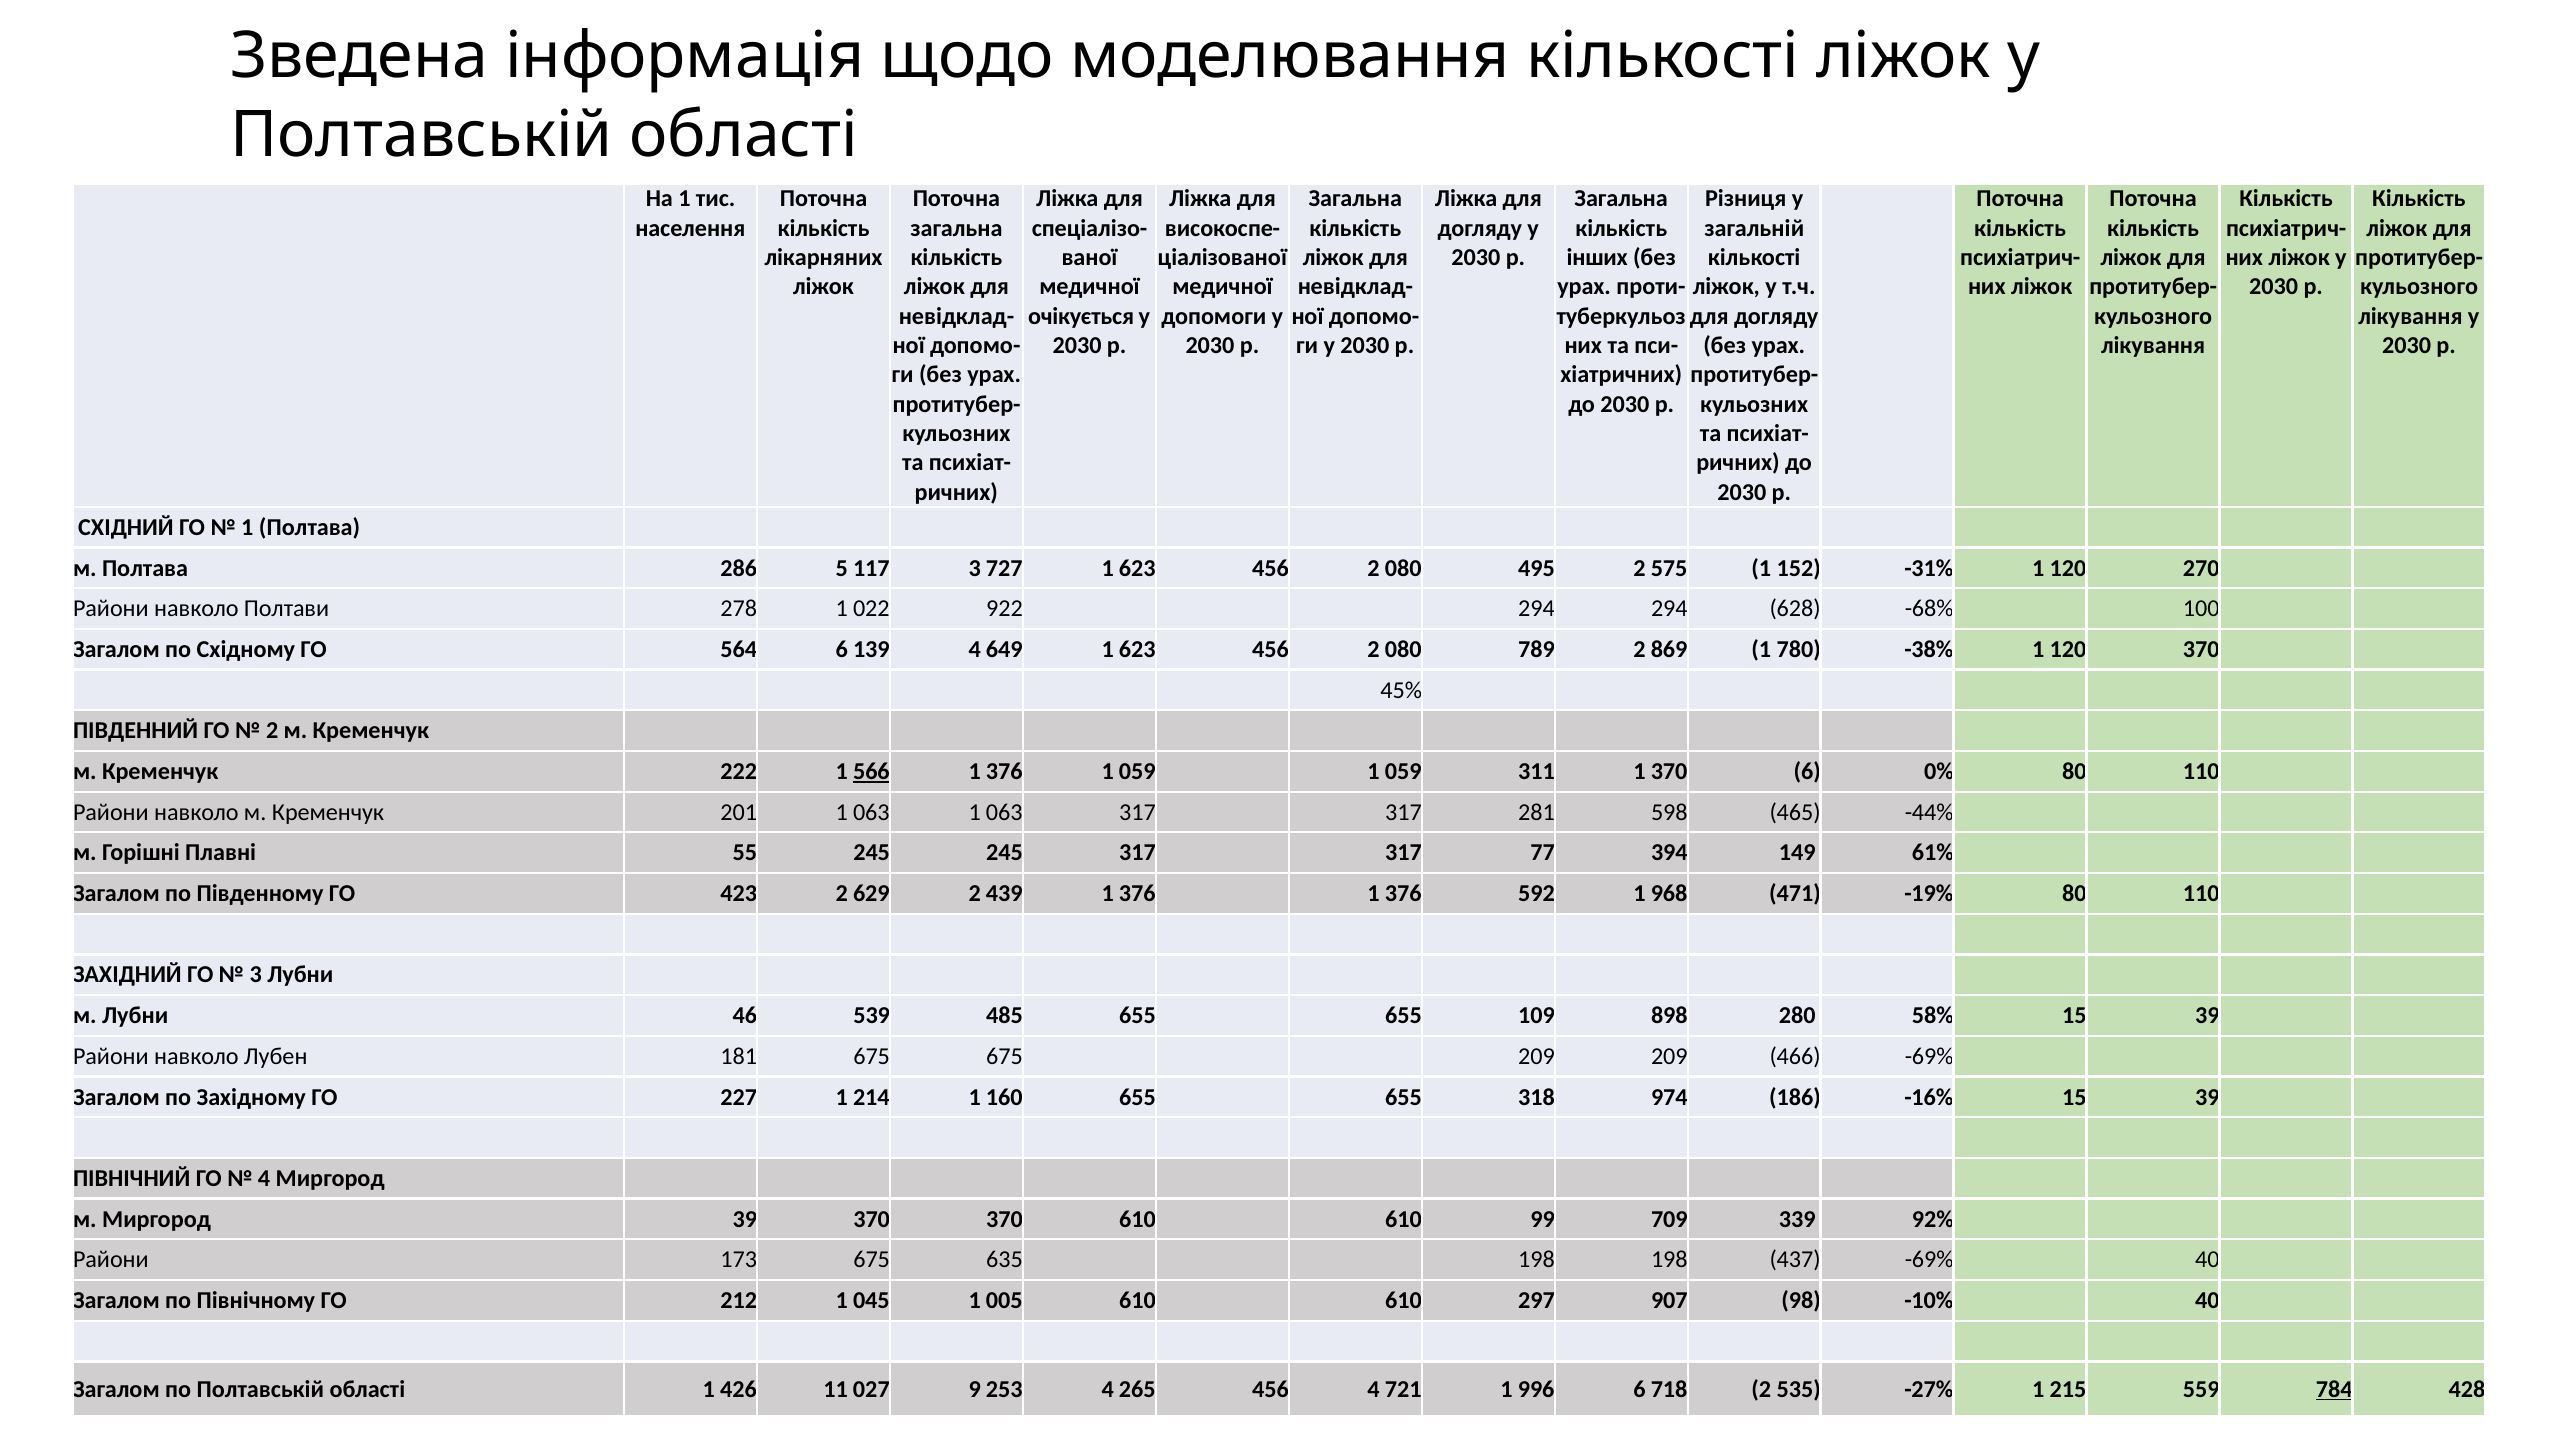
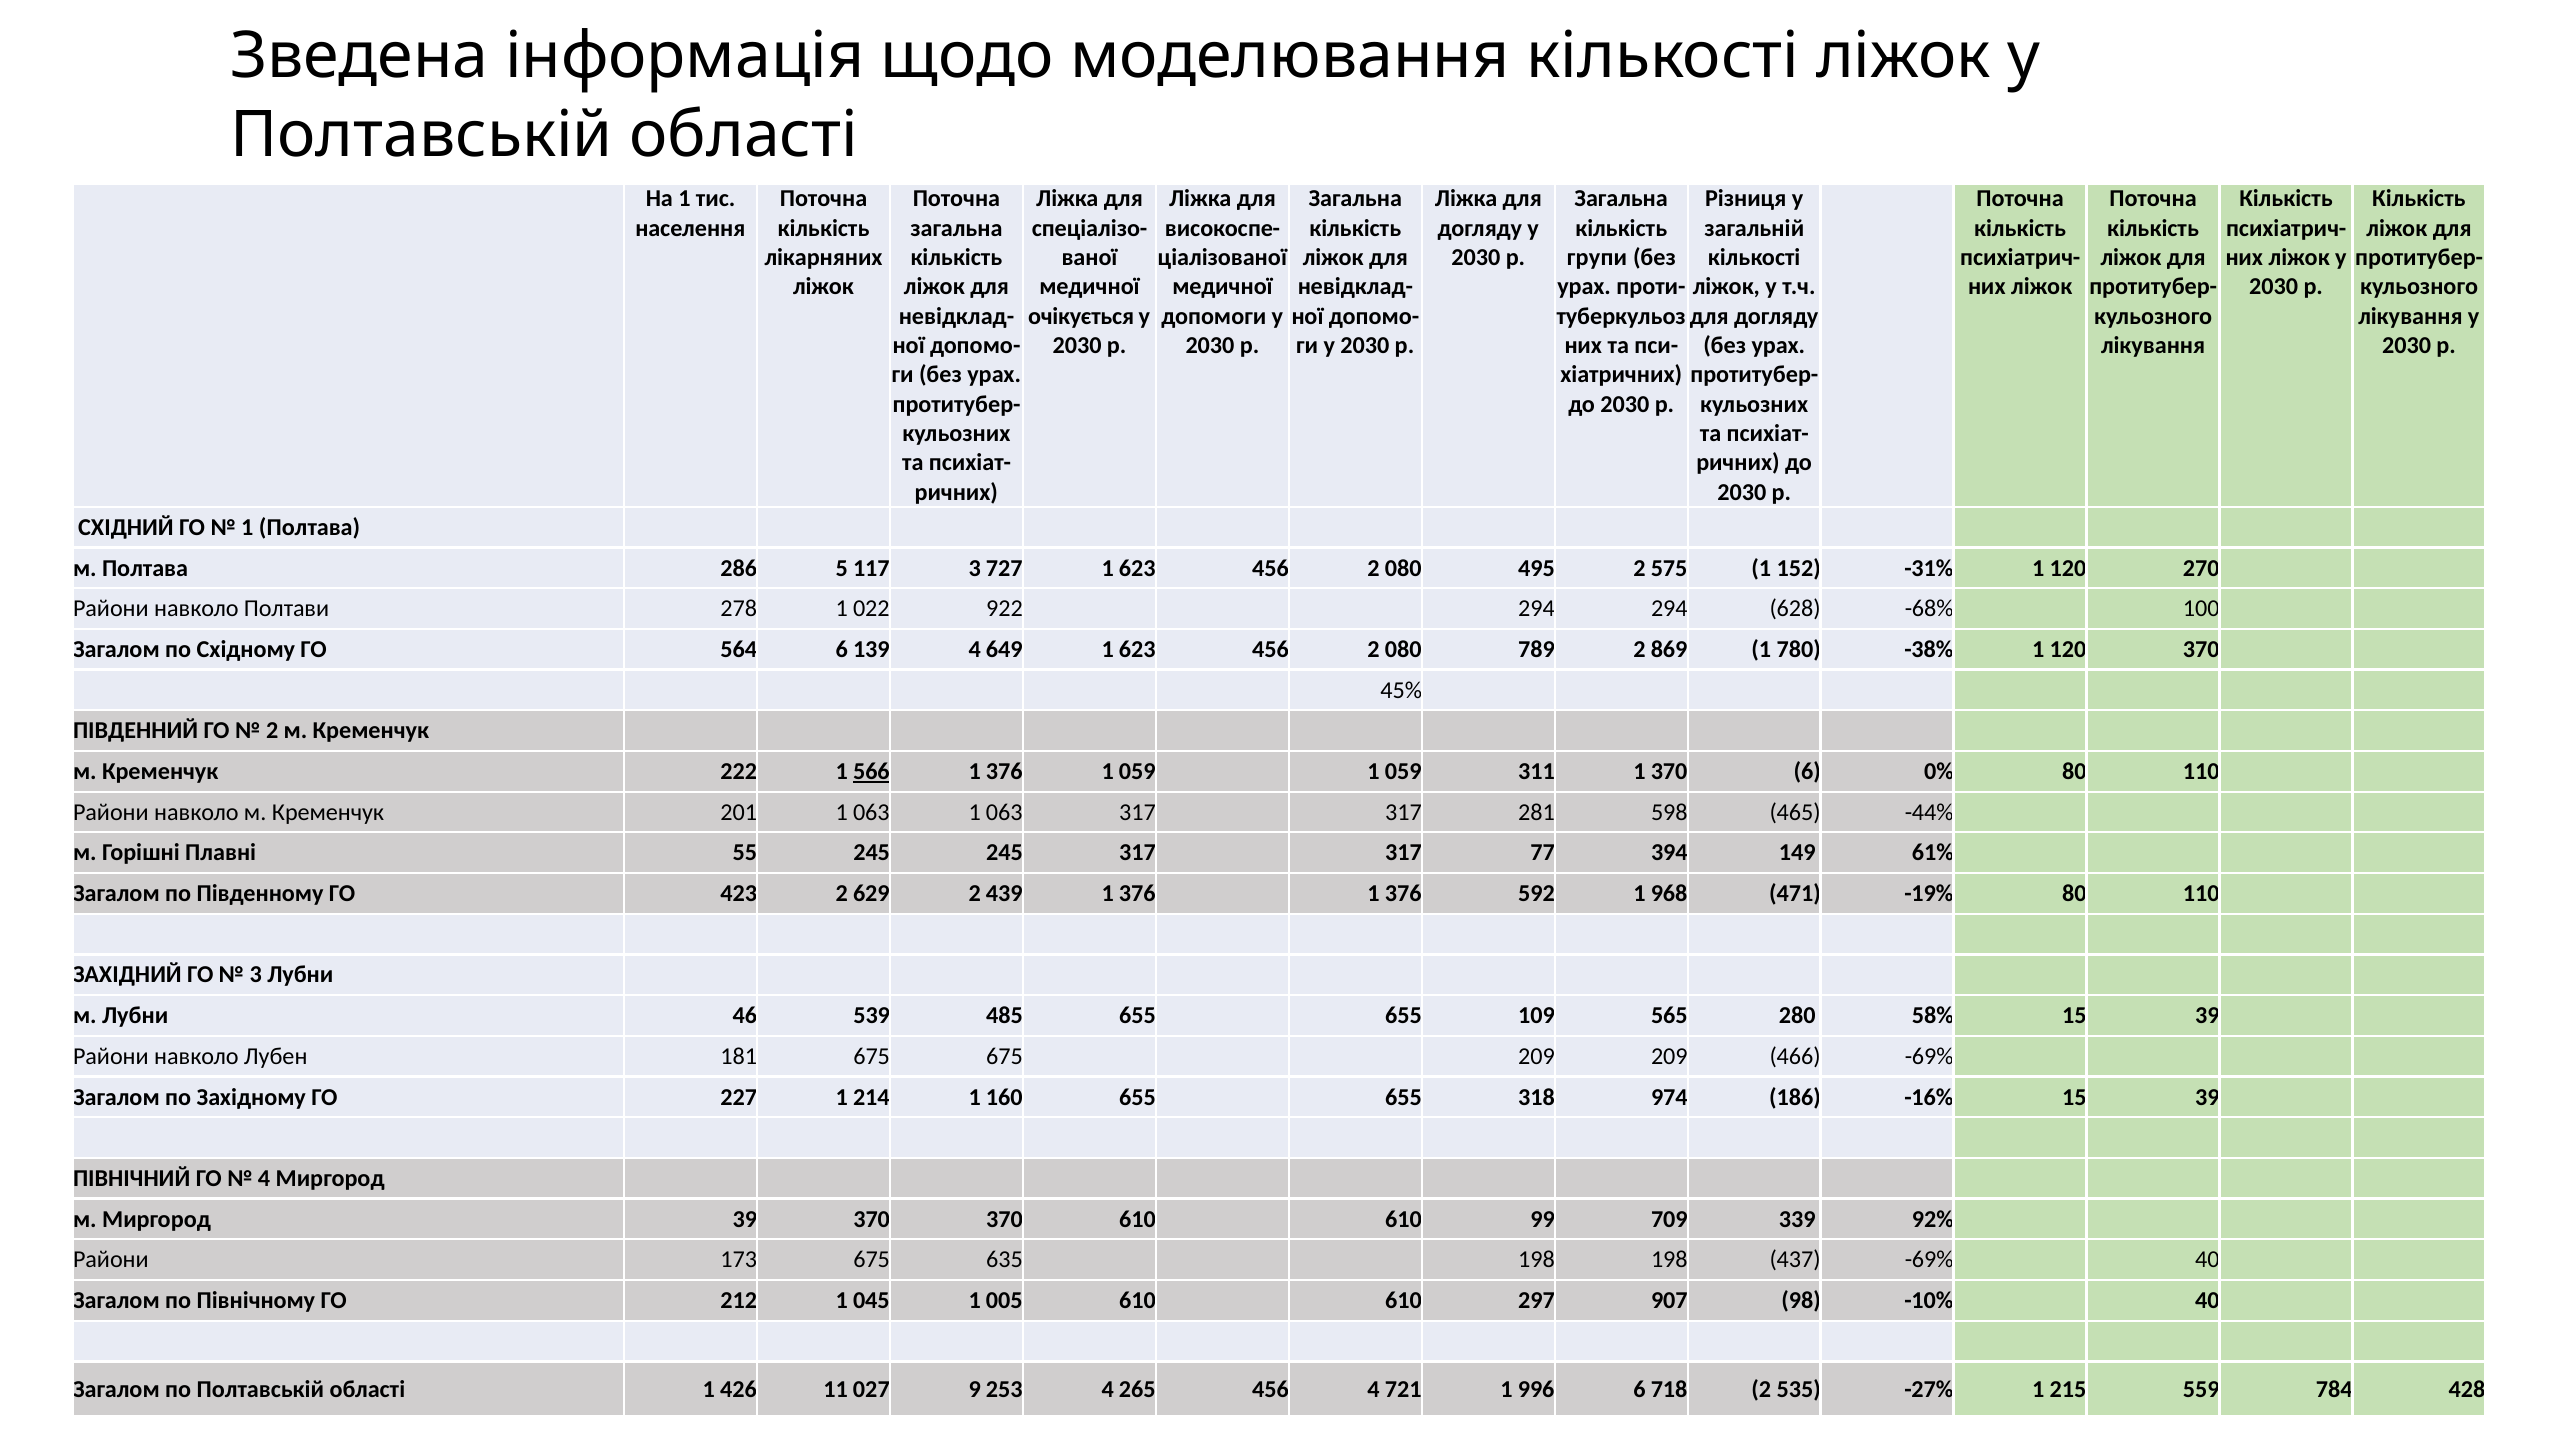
інших: інших -> групи (1597, 257)
898: 898 -> 565 (1669, 1016)
784 underline: present -> none (2334, 1389)
